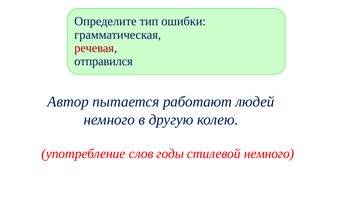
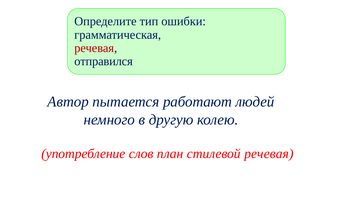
годы: годы -> план (170, 154)
стилевой немного: немного -> речевая (269, 154)
